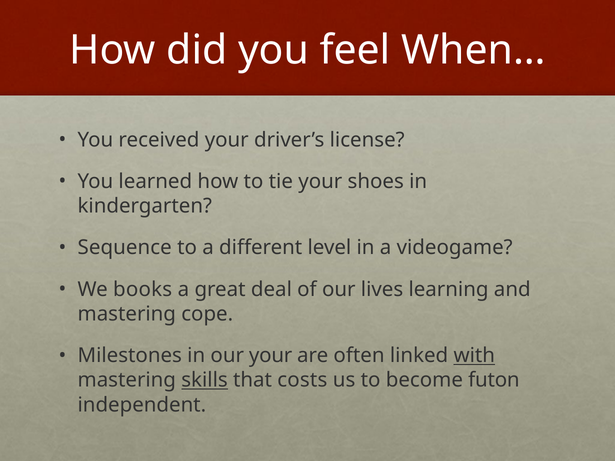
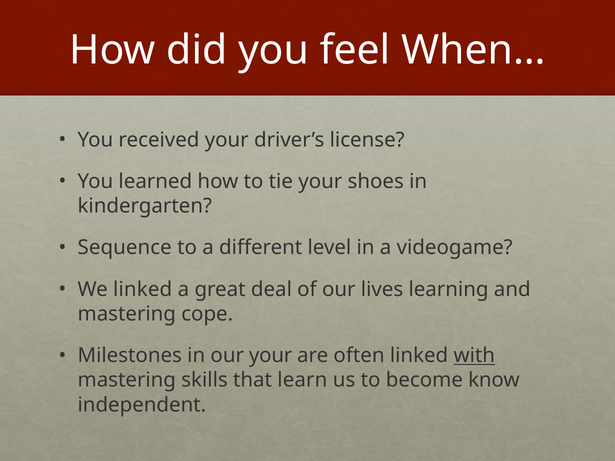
We books: books -> linked (143, 289)
skills underline: present -> none (205, 380)
costs: costs -> learn (302, 380)
futon: futon -> know (494, 380)
